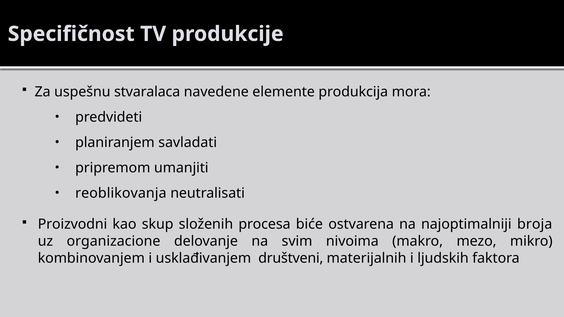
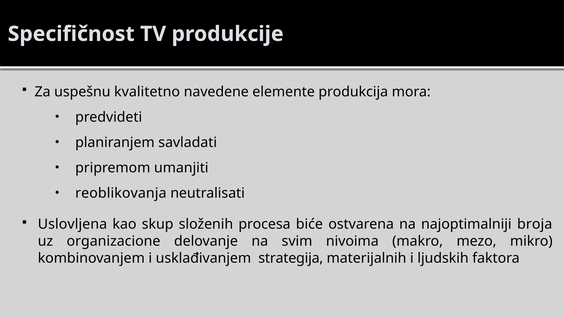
stvaralaca: stvaralaca -> kvalitetno (147, 92)
Proizvodni: Proizvodni -> Uslovljena (72, 224)
društveni: društveni -> strategija (291, 258)
